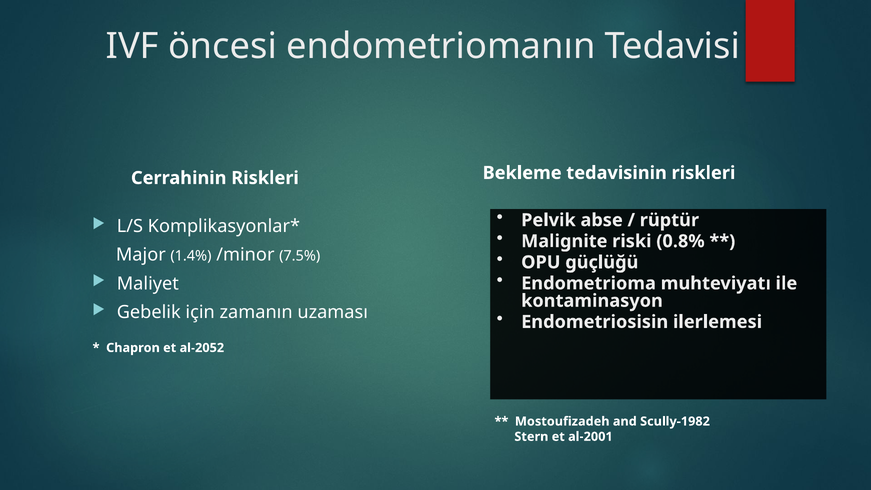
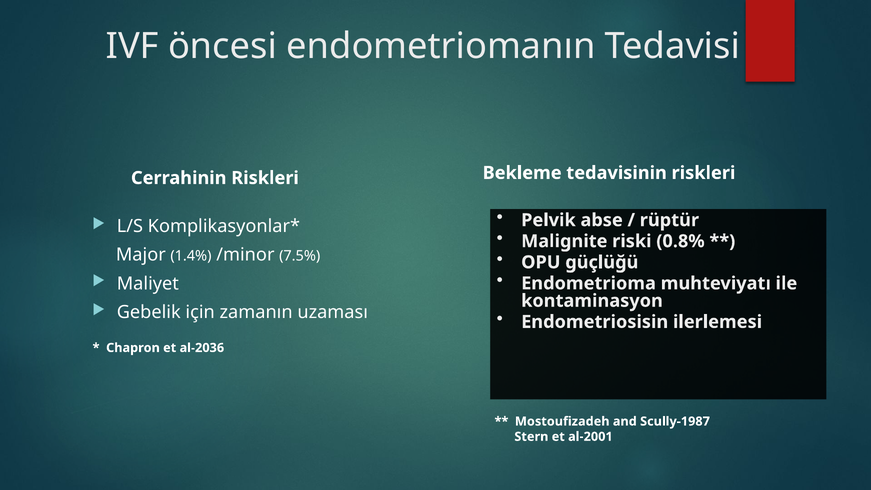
al-2052: al-2052 -> al-2036 (202, 348)
Scully-1982: Scully-1982 -> Scully-1987 (675, 421)
